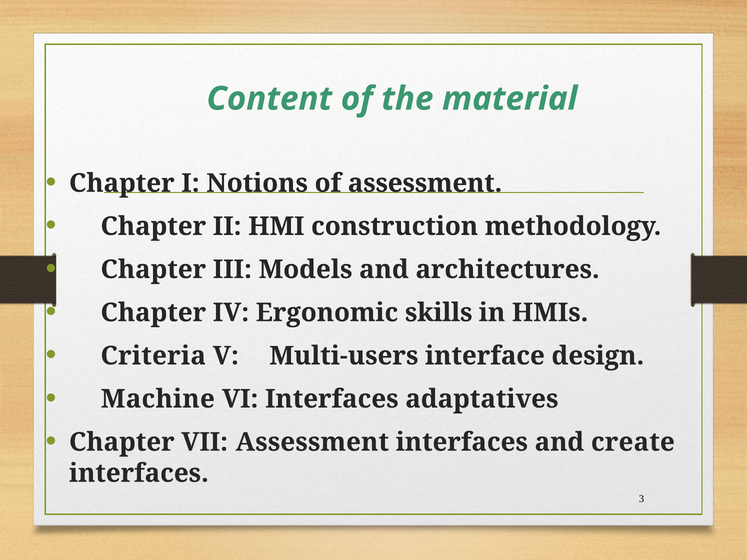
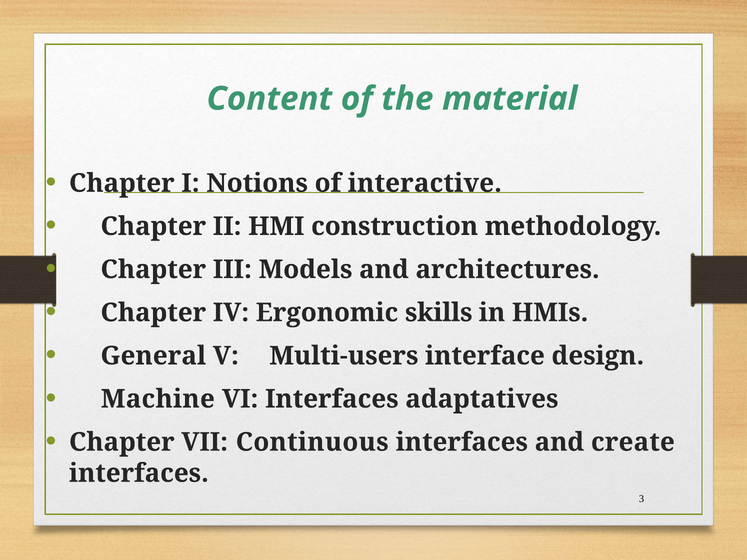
of assessment: assessment -> interactive (425, 183)
Criteria: Criteria -> General (153, 356)
VII Assessment: Assessment -> Continuous (312, 442)
